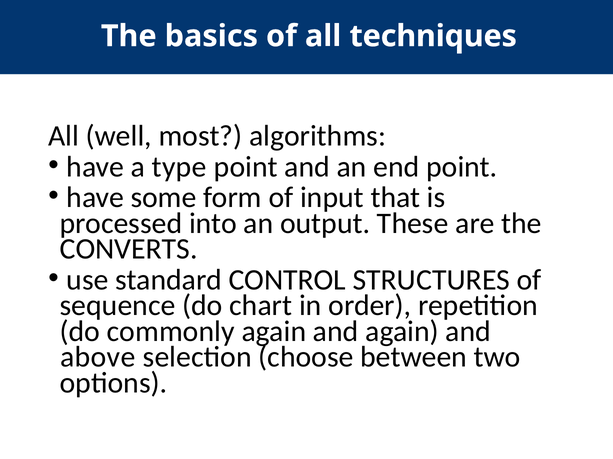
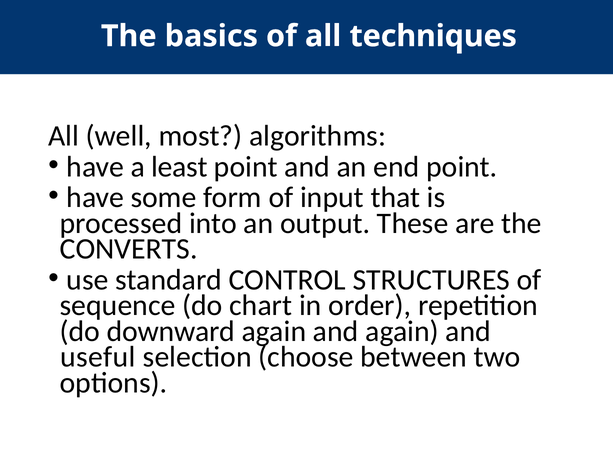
type: type -> least (180, 167)
commonly: commonly -> downward (171, 332)
above: above -> useful (98, 358)
